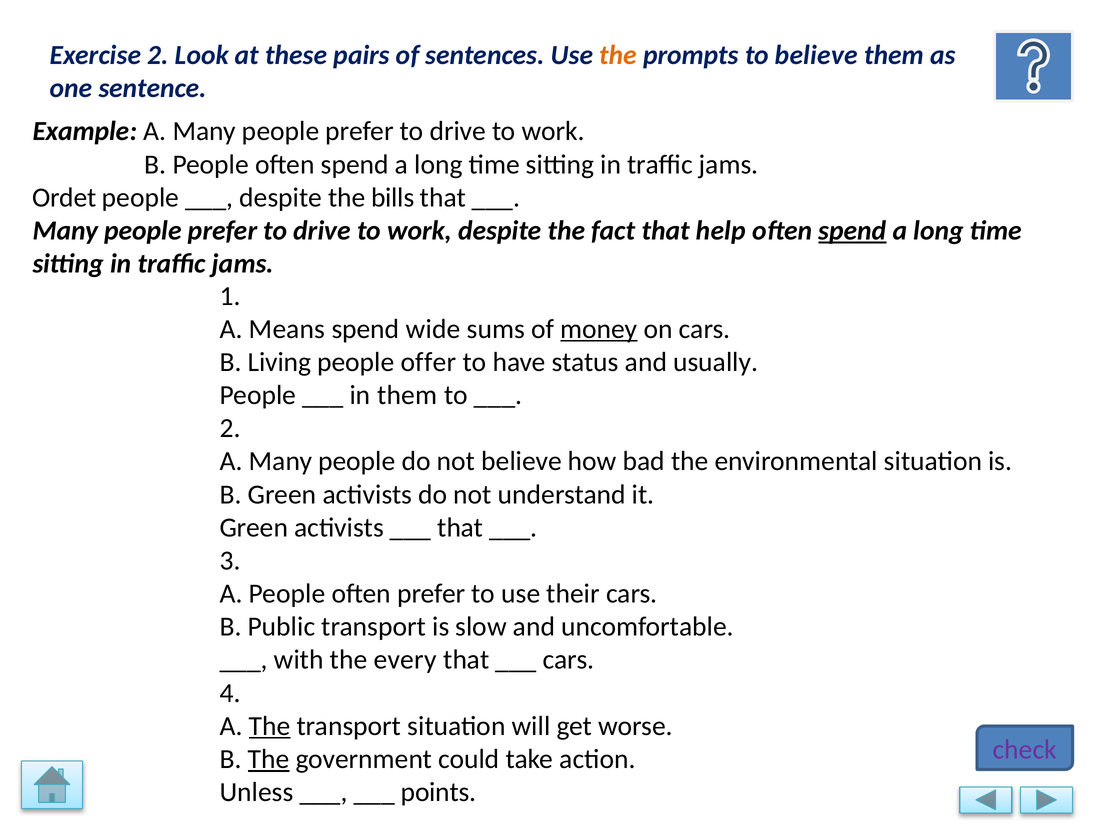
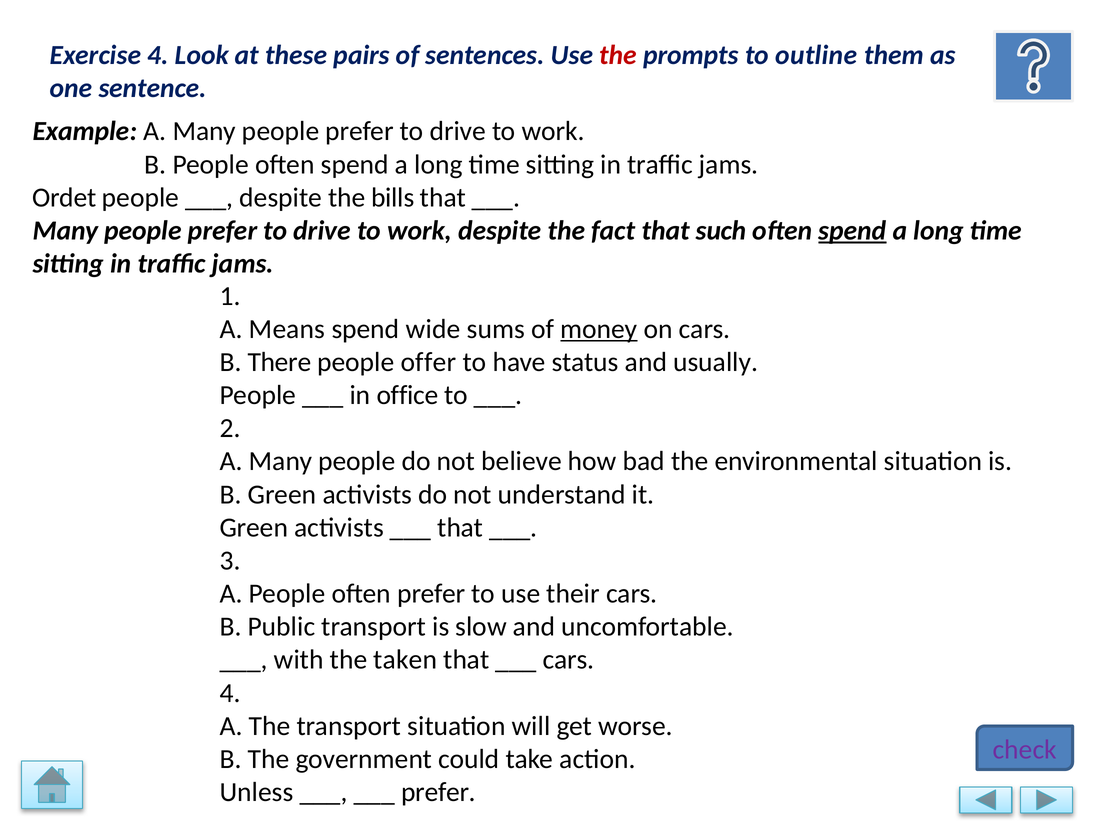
Exercise 2: 2 -> 4 (158, 55)
the colour: orange -> red (618, 55)
to believe: believe -> outline (816, 55)
help: help -> such (721, 231)
Living: Living -> There (280, 362)
in them: them -> office (408, 395)
every: every -> taken (405, 660)
The underline: present -> none (270, 726)
The underline: present -> none (269, 759)
points: points -> prefer (438, 792)
